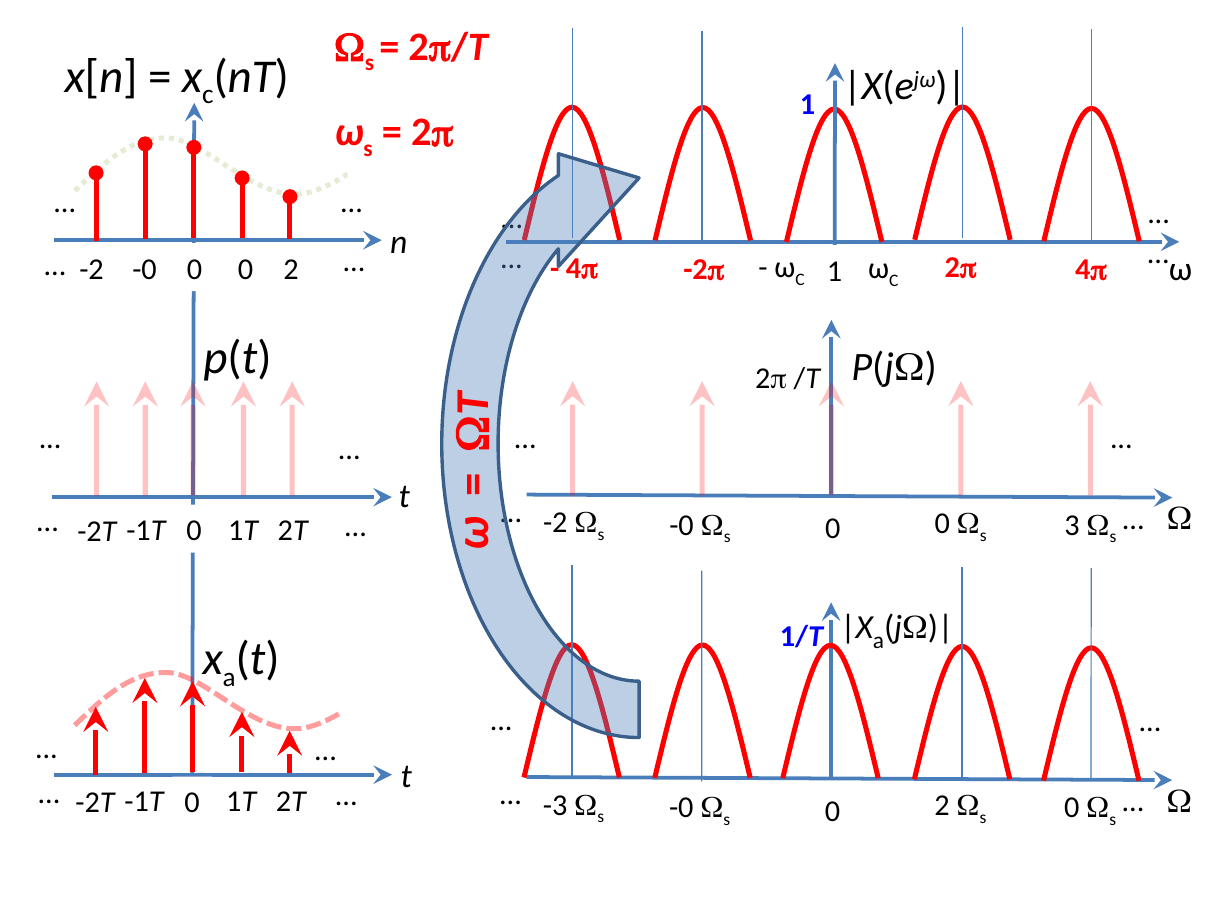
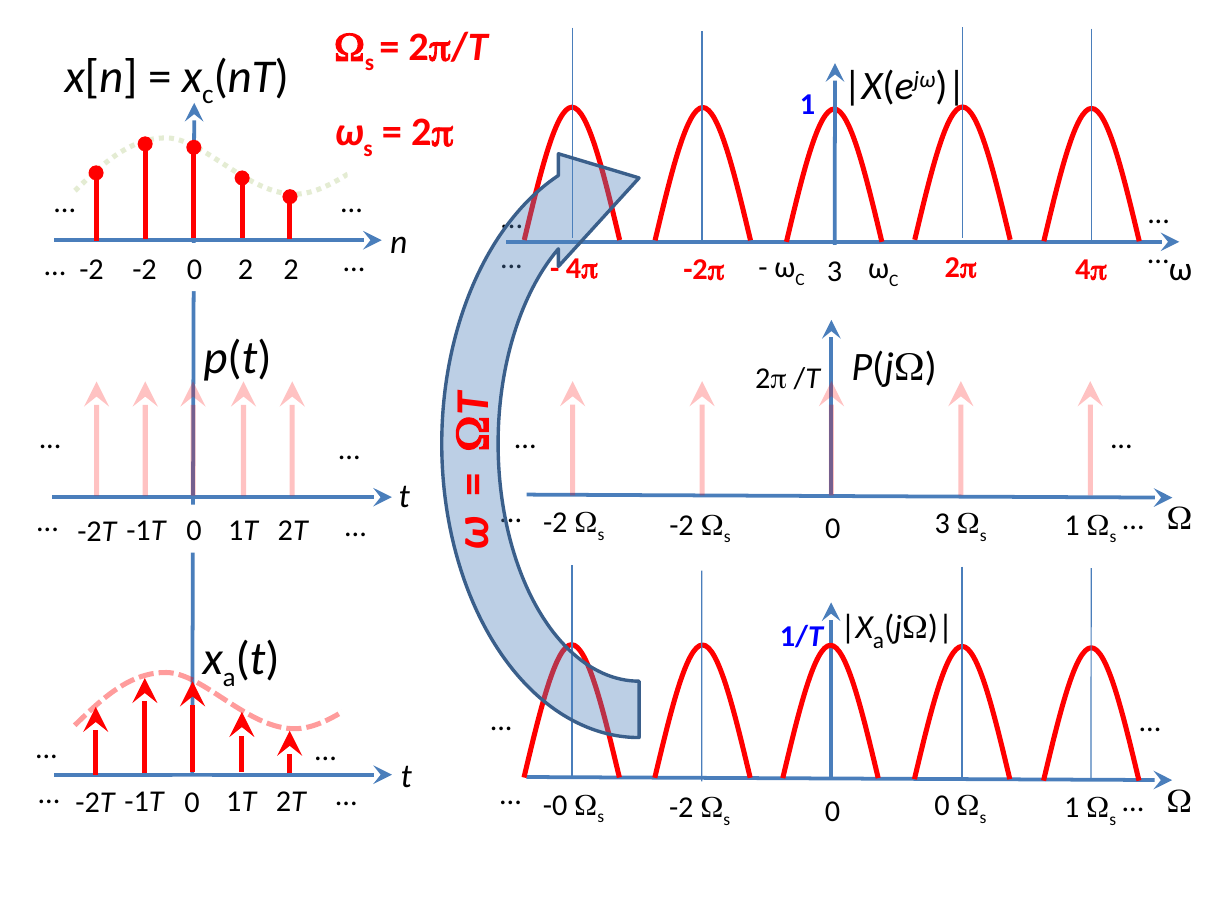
1: 1 -> 3 (835, 271)
-0: -0 -> -2 (145, 269)
0: 0 -> 2 (246, 269)
-0: -0 -> -2 (682, 526)
0: 0 -> 3 (942, 524)
3: 3 -> 1 (1072, 526)
-3: -3 -> -0 (555, 806)
-0: -0 -> -2 (681, 808)
2: 2 -> 0 (942, 806)
0: 0 -> 1 (1072, 808)
